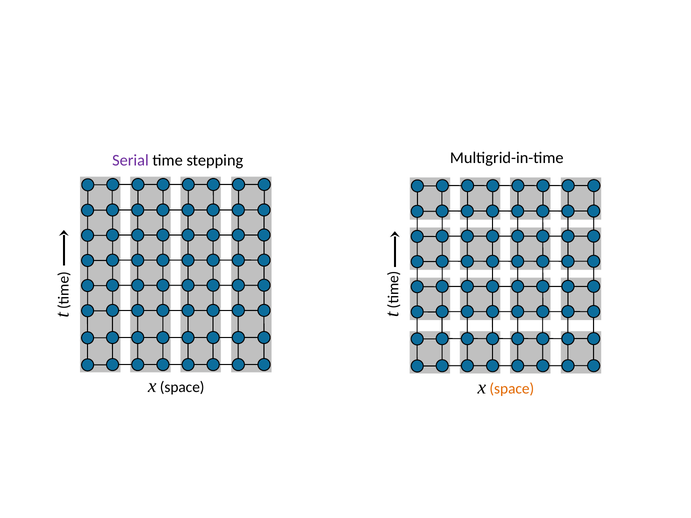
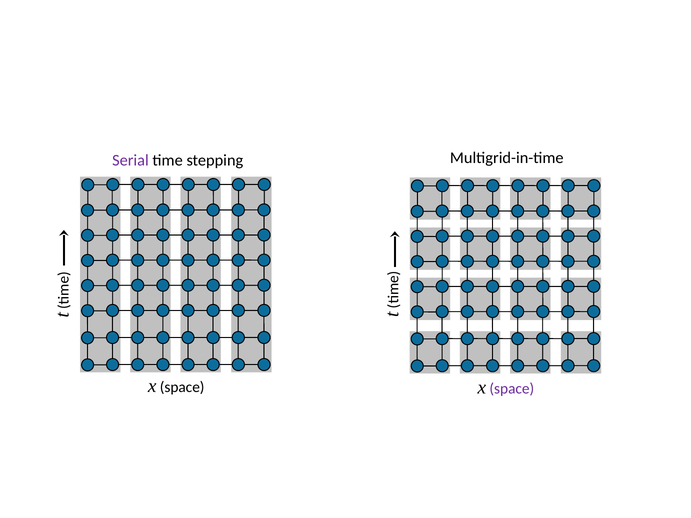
space colour: orange -> purple (512, 389)
